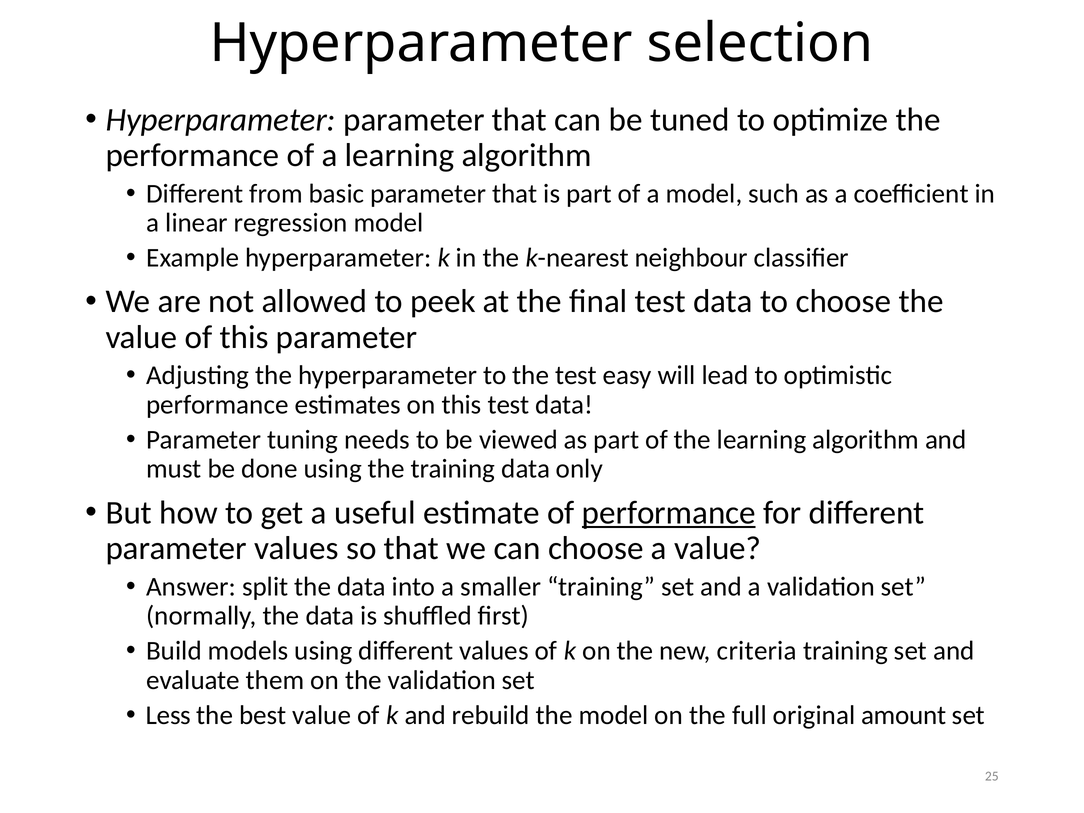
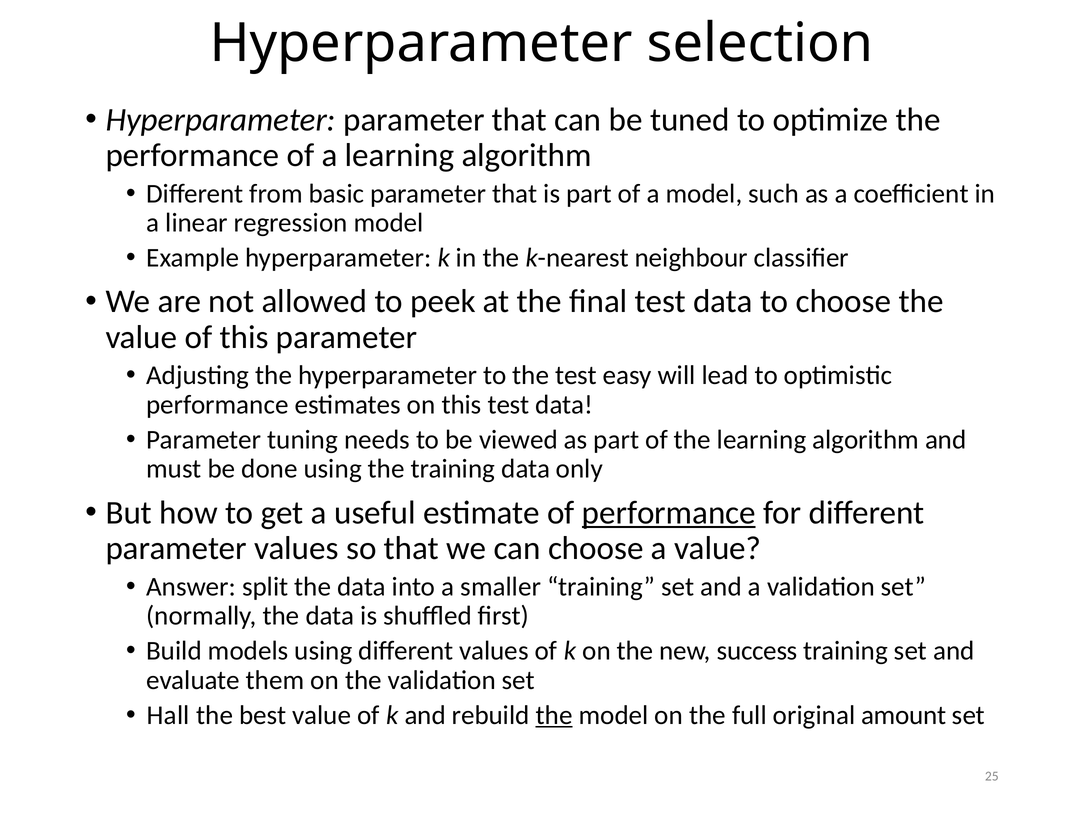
criteria: criteria -> success (757, 651)
Less: Less -> Hall (168, 715)
the underline: none -> present (554, 715)
